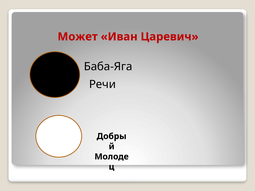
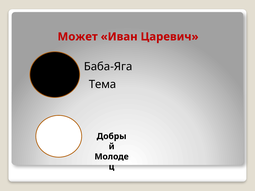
Речи: Речи -> Тема (103, 85)
